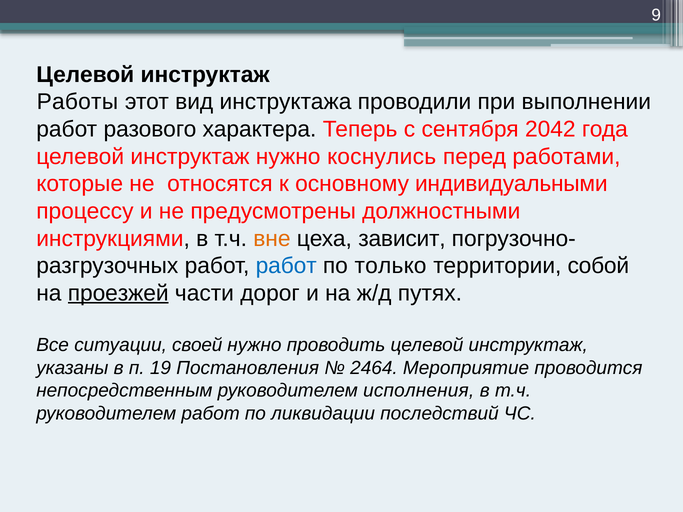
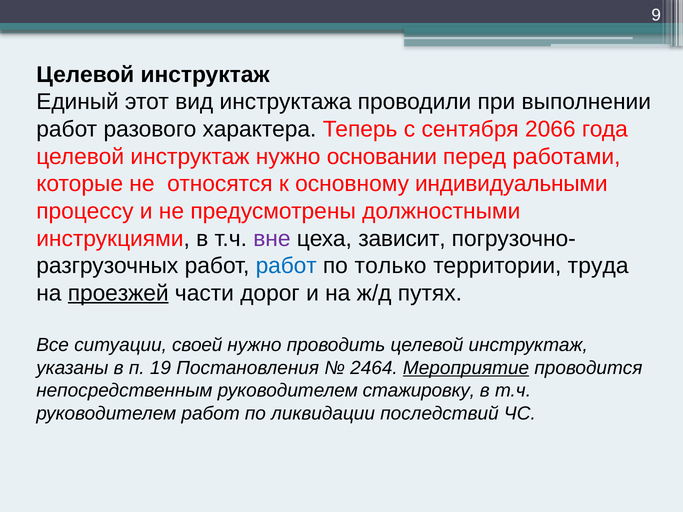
Работы: Работы -> Единый (78, 102)
2042: 2042 -> 2066 (550, 129)
коснулись: коснулись -> основании (382, 157)
вне colour: orange -> purple (272, 239)
собой: собой -> труда (598, 266)
Мероприятие underline: none -> present (466, 368)
исполнения: исполнения -> стажировку (419, 391)
